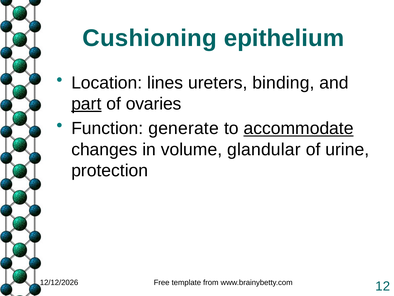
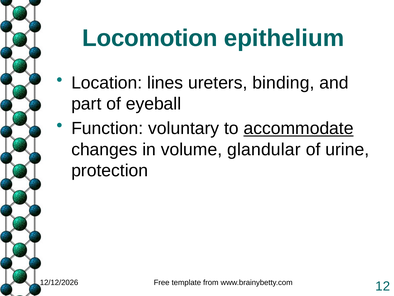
Cushioning: Cushioning -> Locomotion (150, 38)
part underline: present -> none (86, 104)
ovaries: ovaries -> eyeball (154, 104)
generate: generate -> voluntary (184, 128)
